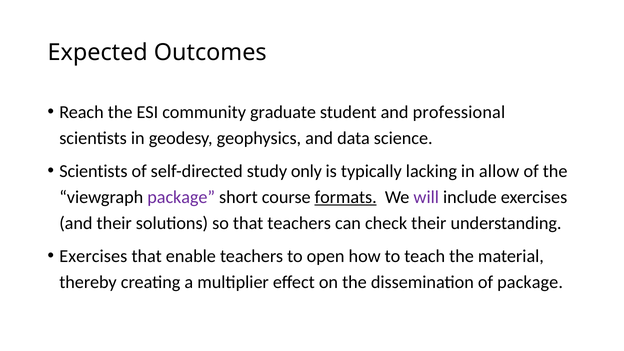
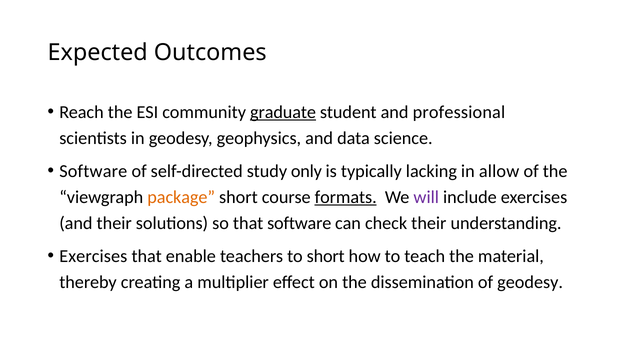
graduate underline: none -> present (283, 112)
Scientists: Scientists -> Software (93, 171)
package colour: purple -> orange (181, 197)
that teachers: teachers -> software (299, 223)
to open: open -> short (326, 256)
of package: package -> geodesy (530, 282)
